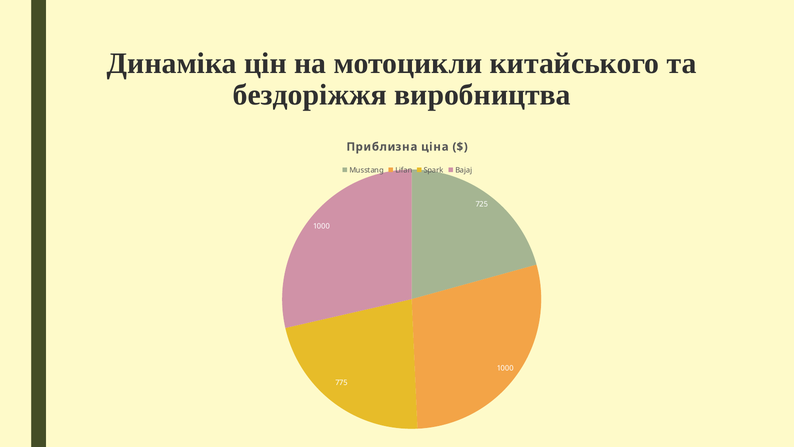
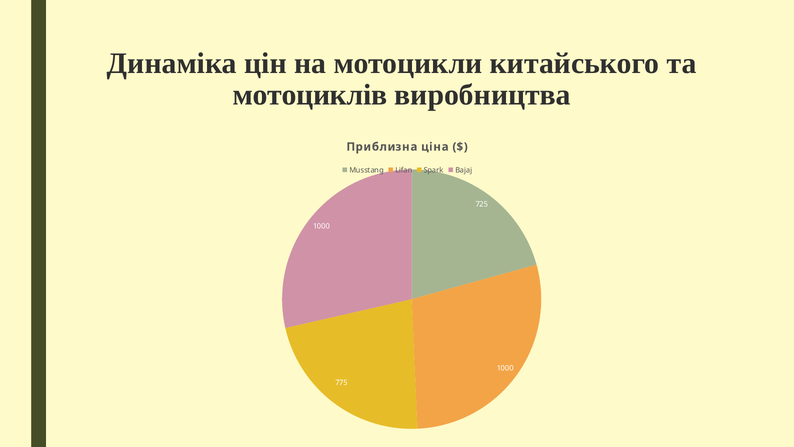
бездоріжжя: бездоріжжя -> мотоциклів (310, 95)
